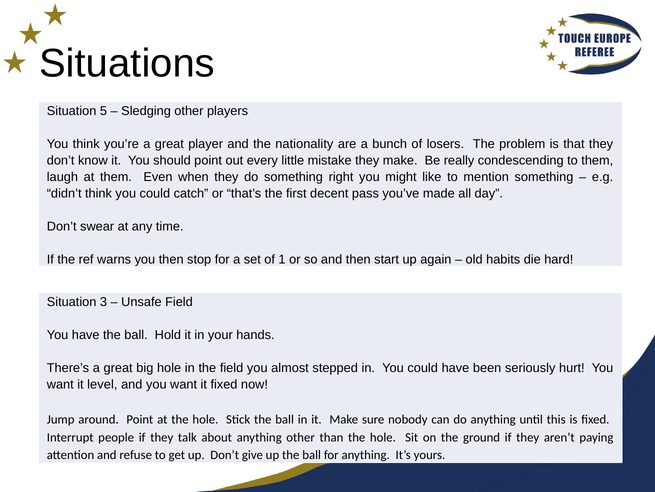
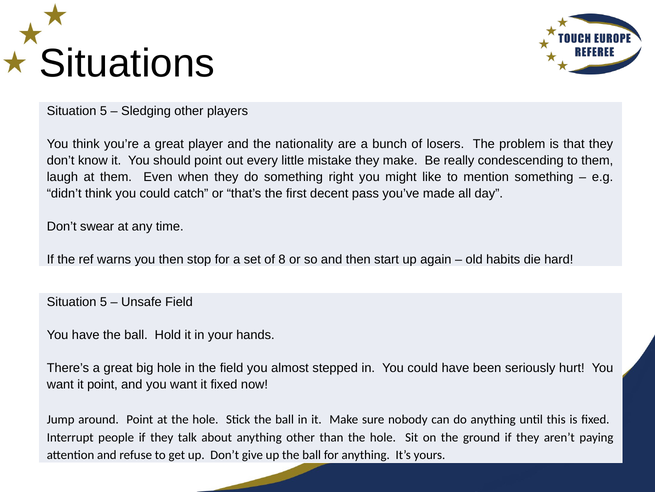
1: 1 -> 8 (282, 259)
3: 3 -> 5 (103, 302)
it level: level -> point (102, 384)
